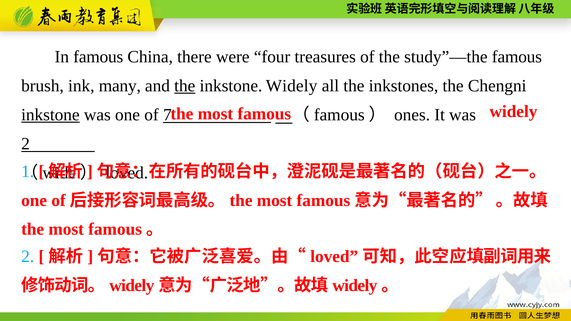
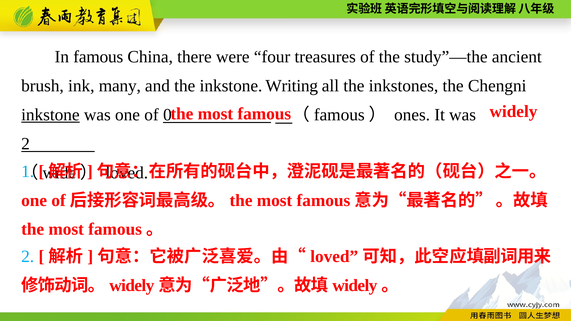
study”—the famous: famous -> ancient (517, 57)
the underline: present -> none (185, 86)
inkstone Widely: Widely -> Writing (292, 86)
7: 7 -> 0 (167, 115)
